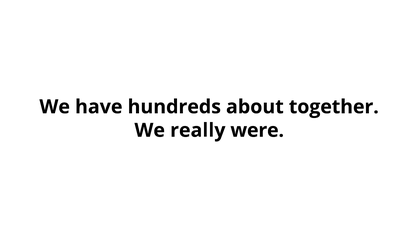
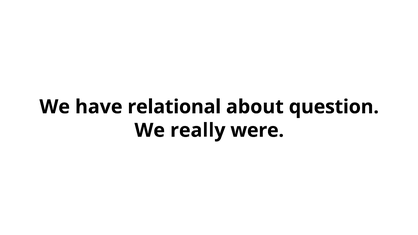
hundreds: hundreds -> relational (174, 107)
together: together -> question (334, 107)
